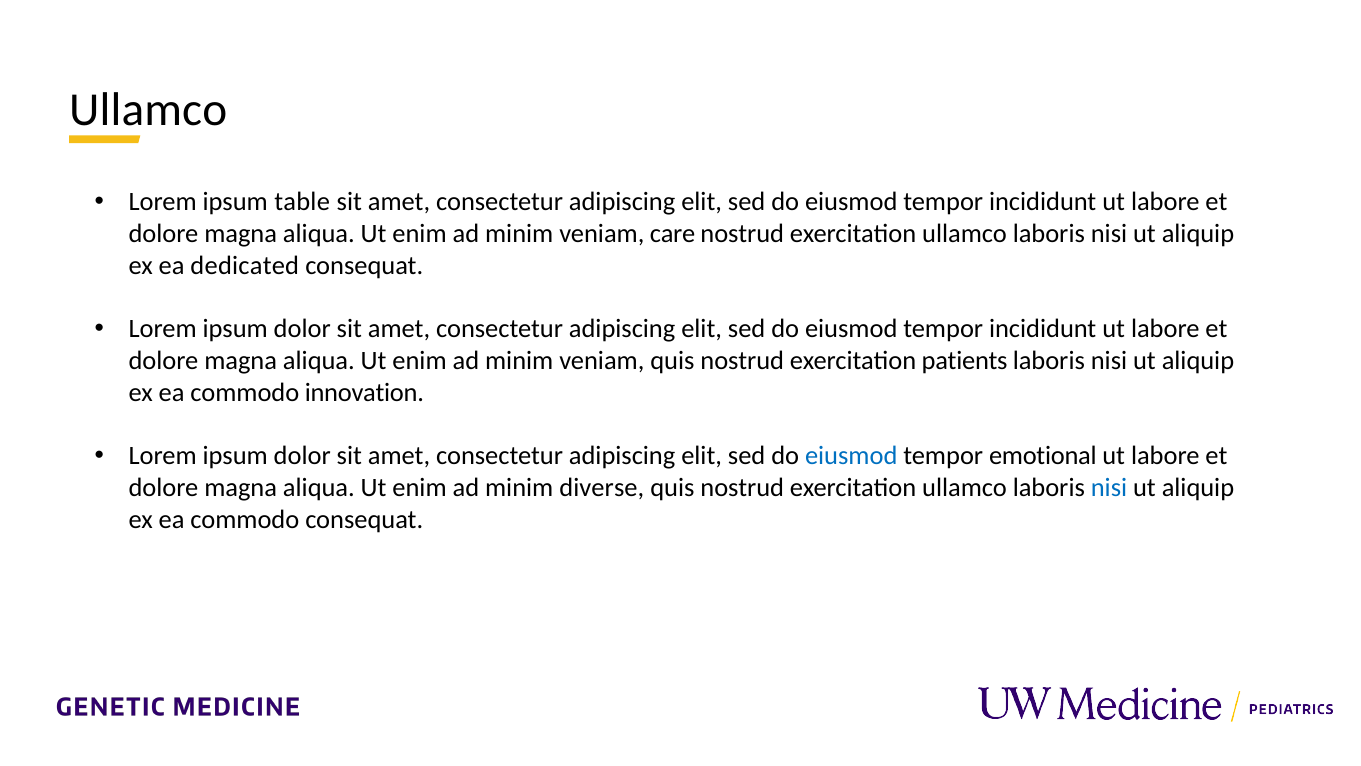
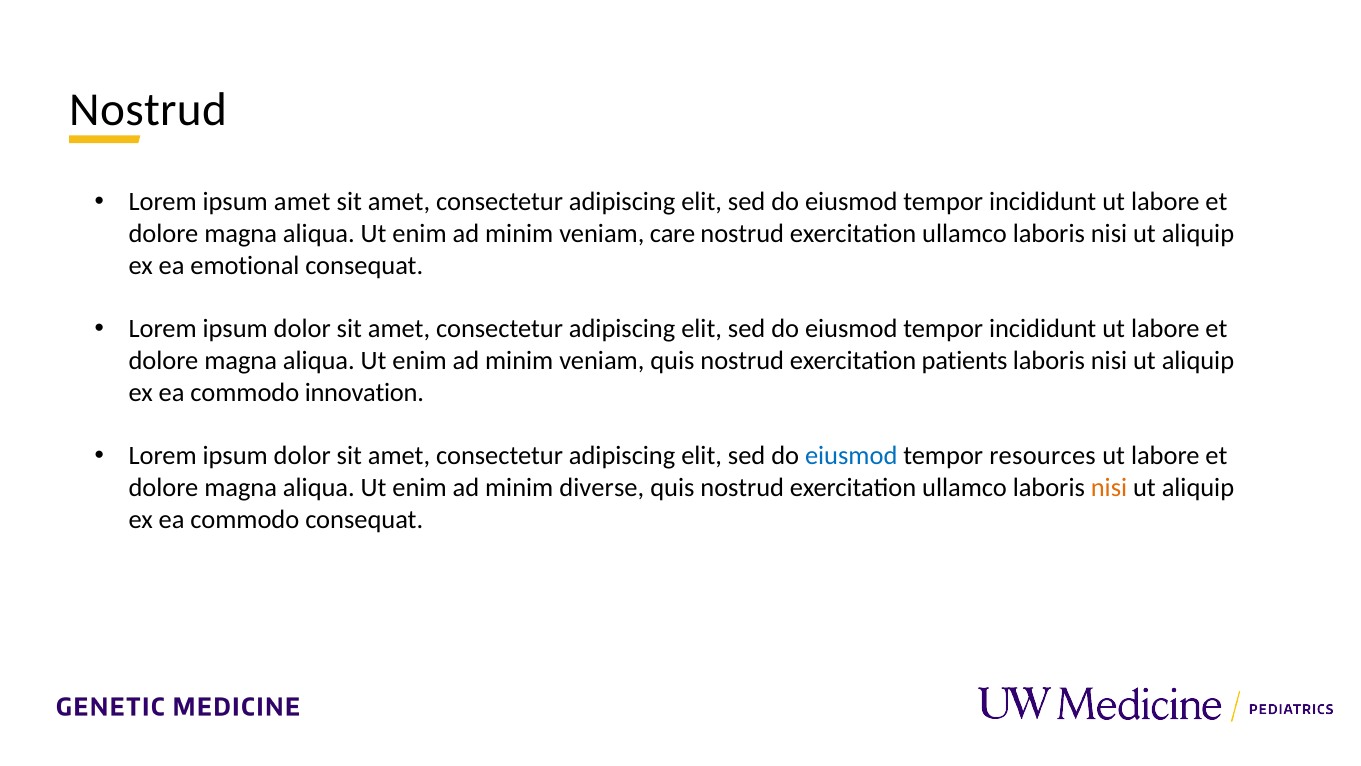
Ullamco: Ullamco -> Nostrud (148, 110)
ipsum table: table -> amet (302, 202)
dedicated: dedicated -> emotional (245, 266)
emotional: emotional -> resources (1043, 456)
nisi colour: blue -> orange (1109, 488)
